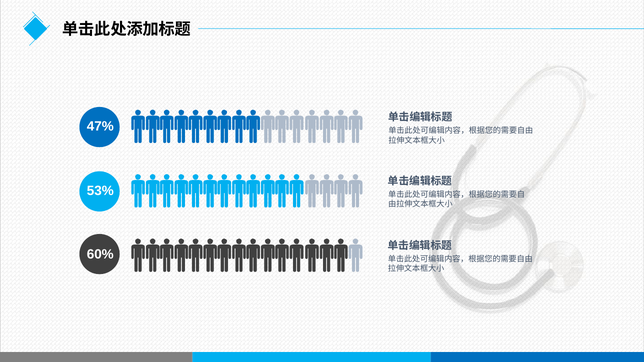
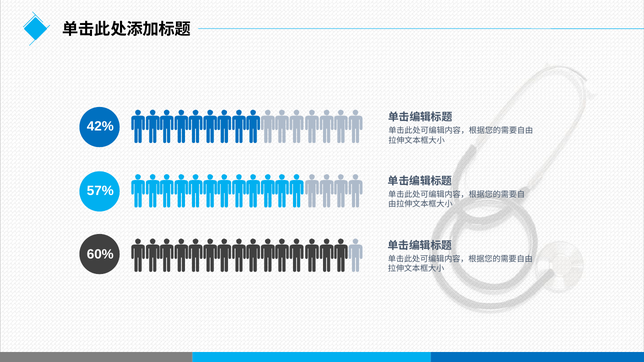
47%: 47% -> 42% (100, 126)
53%: 53% -> 57% (100, 191)
